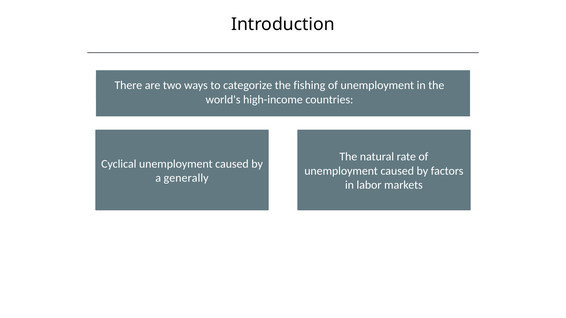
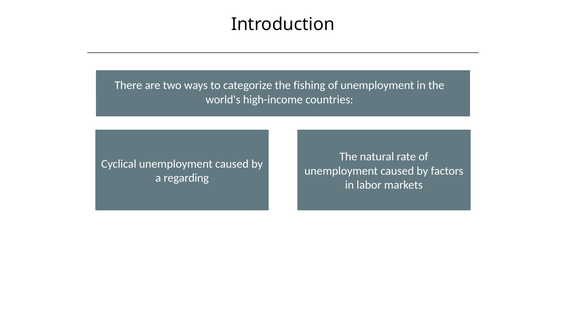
generally: generally -> regarding (186, 178)
